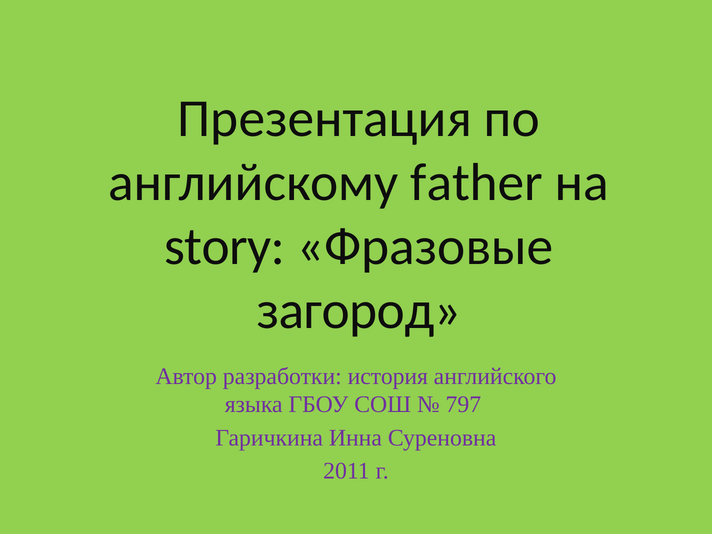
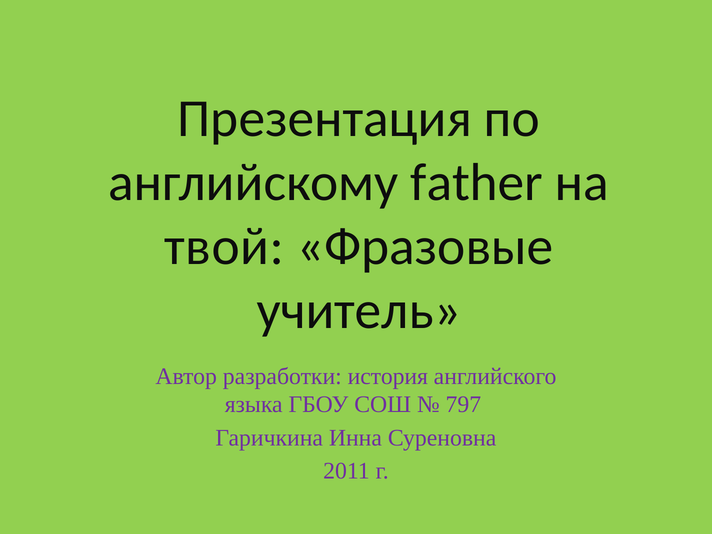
story: story -> твой (224, 247)
загород: загород -> учитель (359, 311)
